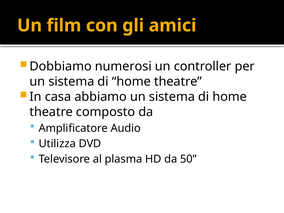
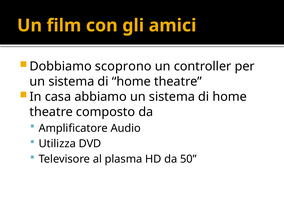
numerosi: numerosi -> scoprono (123, 66)
